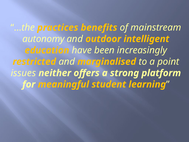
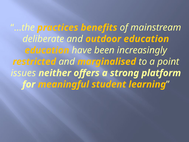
autonomy: autonomy -> deliberate (43, 39)
outdoor intelligent: intelligent -> education (146, 39)
